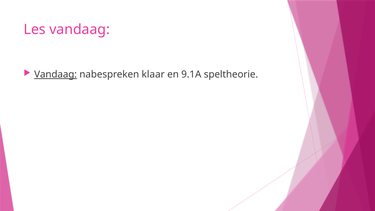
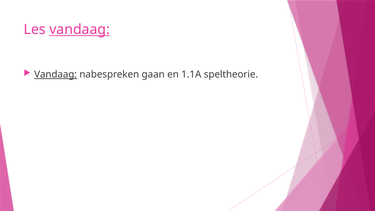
vandaag underline: none -> present (80, 30)
klaar: klaar -> gaan (153, 74)
9.1A: 9.1A -> 1.1A (191, 74)
